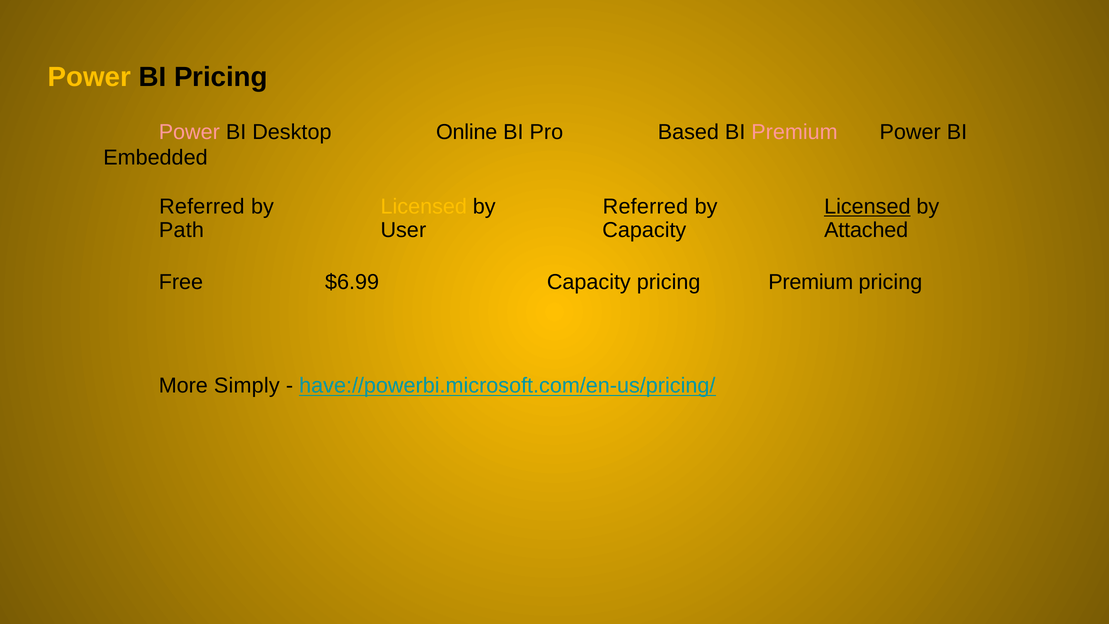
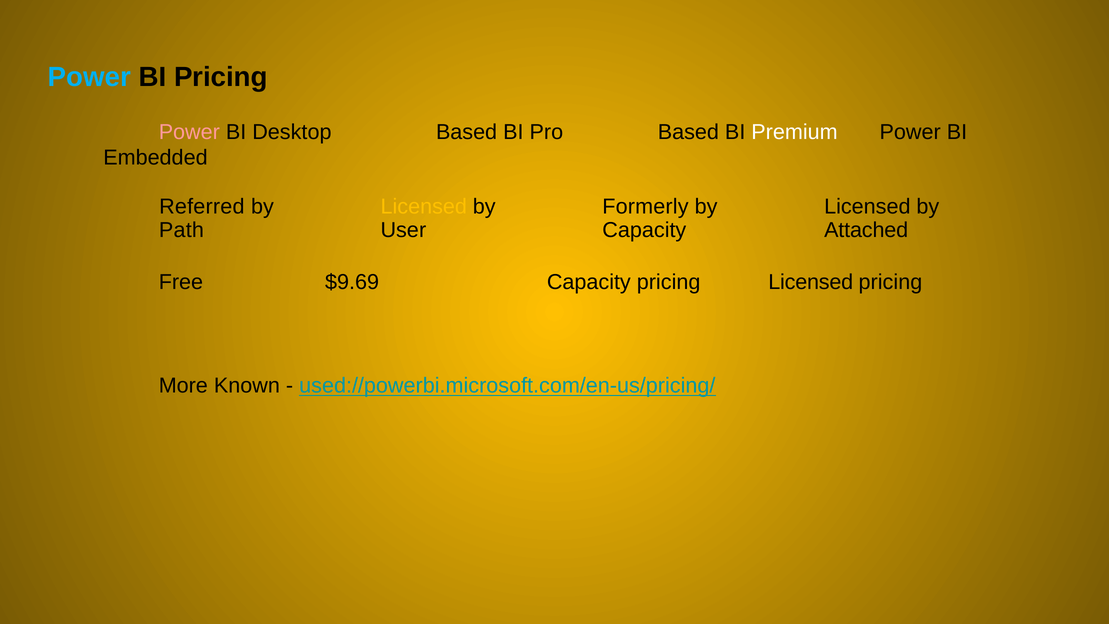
Power colour: yellow -> light blue (89, 77)
Desktop Online: Online -> Based (467, 132)
Premium colour: pink -> white (794, 132)
by Referred: Referred -> Formerly (645, 207)
Licensed underline: present -> none (867, 207)
$6.99: $6.99 -> $9.69 (352, 282)
pricing Premium: Premium -> Licensed (811, 282)
Simply: Simply -> Known (247, 386)
have://powerbi.microsoft.com/en-us/pricing/: have://powerbi.microsoft.com/en-us/pricing/ -> used://powerbi.microsoft.com/en-us/pricing/ (507, 386)
